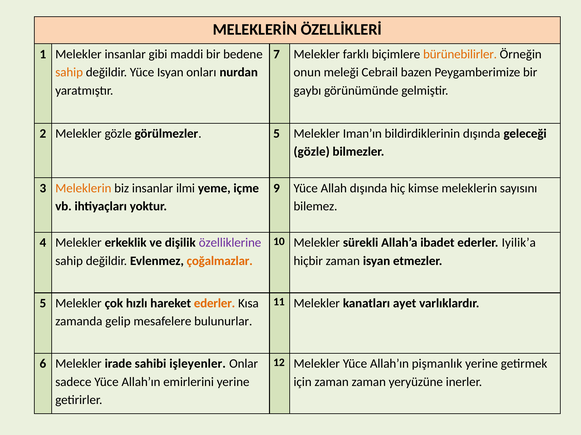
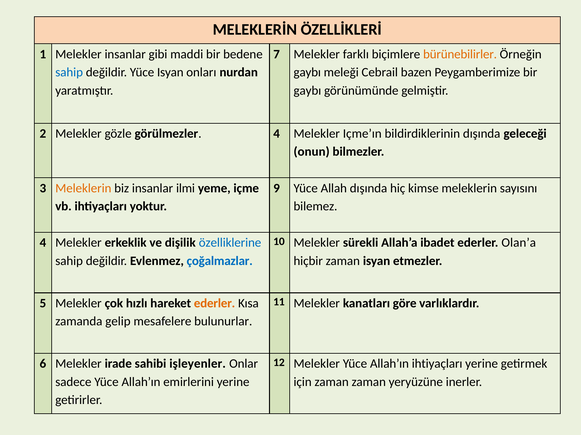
sahip colour: orange -> blue (69, 72)
onun: onun -> gaybı (307, 72)
görülmezler 5: 5 -> 4 (277, 134)
Iman’ın: Iman’ın -> Içme’ın (362, 134)
gözle: gözle -> onun (312, 152)
Iyilik’a: Iyilik’a -> Olan’a (519, 243)
özelliklerine colour: purple -> blue (230, 243)
çoğalmazlar colour: orange -> blue (220, 261)
ayet: ayet -> göre (405, 304)
Allah’ın pişmanlık: pişmanlık -> ihtiyaçları (437, 364)
